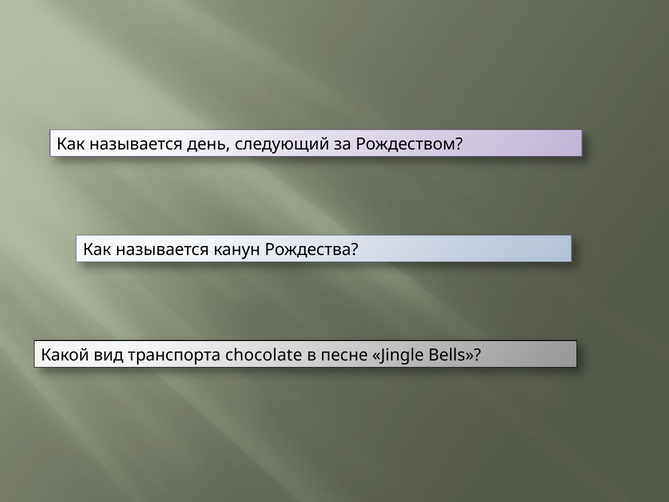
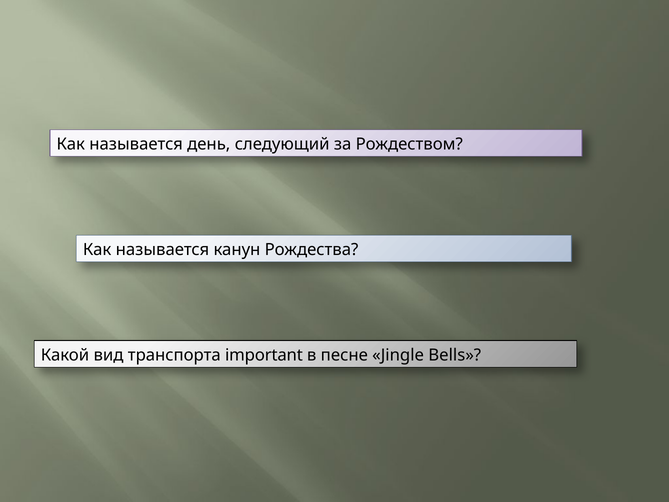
chocolate: chocolate -> important (264, 355)
